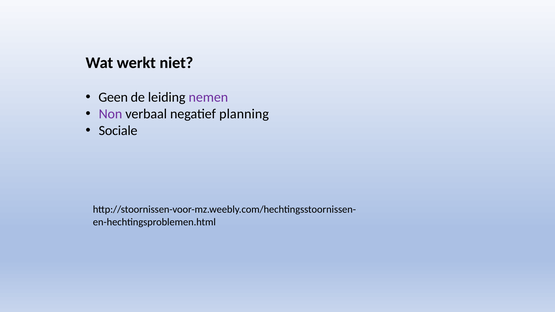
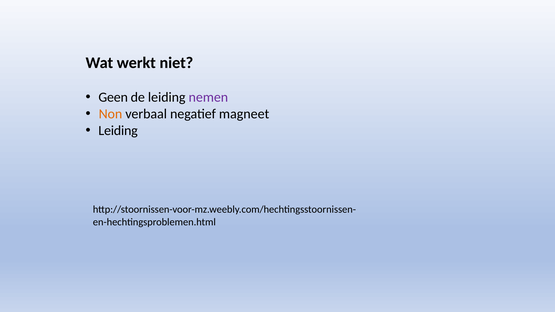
Non colour: purple -> orange (110, 114)
planning: planning -> magneet (244, 114)
Sociale: Sociale -> Leiding (118, 131)
